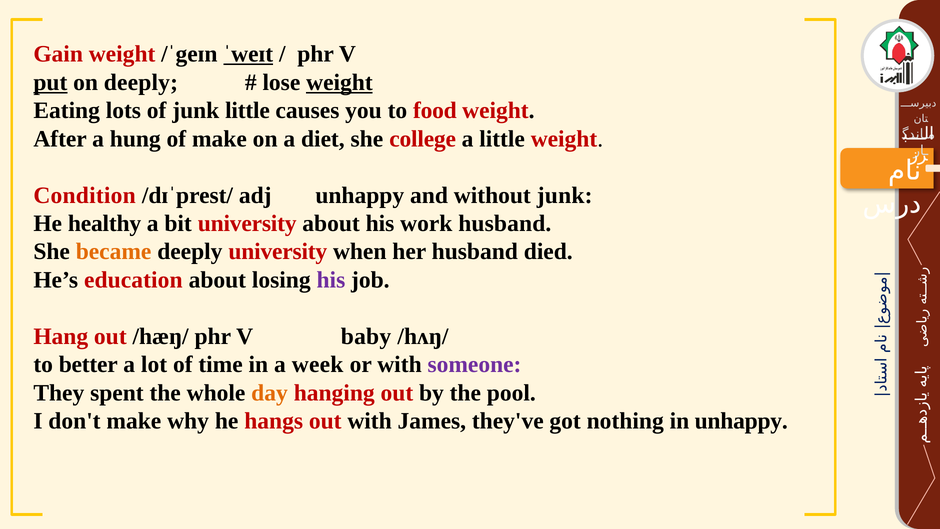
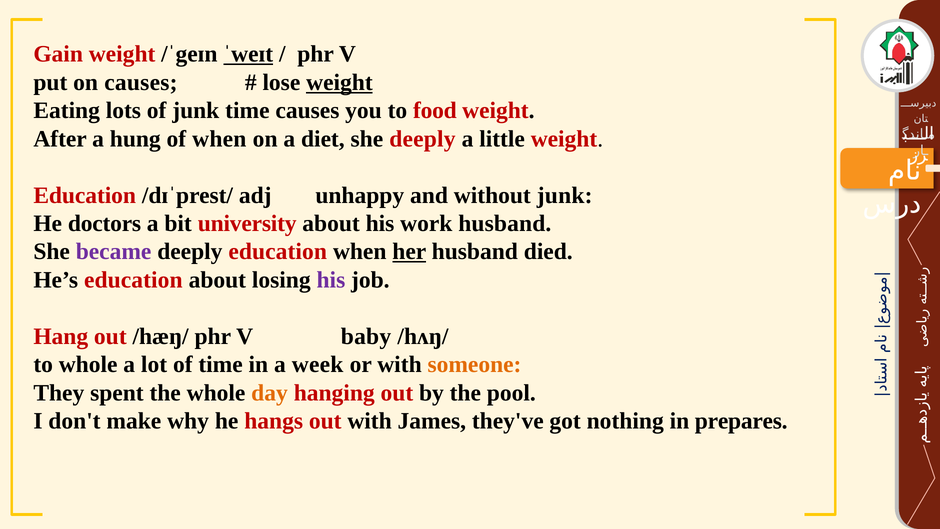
put underline: present -> none (50, 82)
on deeply: deeply -> causes (141, 82)
junk little: little -> time (247, 111)
of make: make -> when (219, 139)
she college: college -> deeply (422, 139)
Condition: Condition -> Education (85, 195)
healthy: healthy -> doctors (105, 223)
became colour: orange -> purple (114, 252)
deeply university: university -> education (278, 252)
her underline: none -> present (409, 252)
to better: better -> whole (88, 364)
someone colour: purple -> orange (474, 364)
in unhappy: unhappy -> prepares (741, 421)
